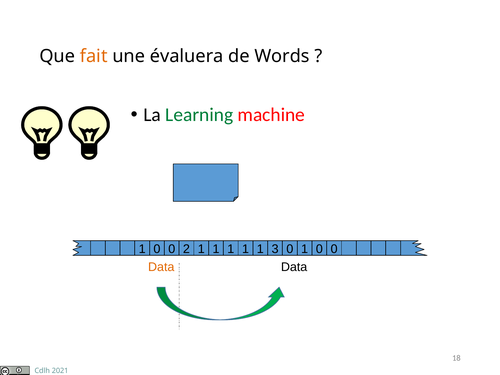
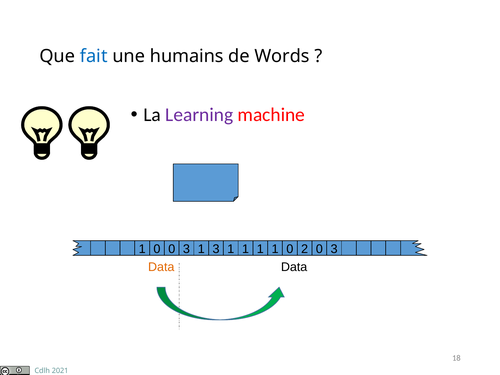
fait colour: orange -> blue (94, 56)
évaluera: évaluera -> humains (187, 56)
Learning colour: green -> purple (199, 115)
0 0 2: 2 -> 3 (186, 249)
1: 1 -> 3 (216, 249)
3: 3 -> 1 (275, 249)
0 1: 1 -> 2 (305, 249)
0: 0 -> 3 (334, 249)
